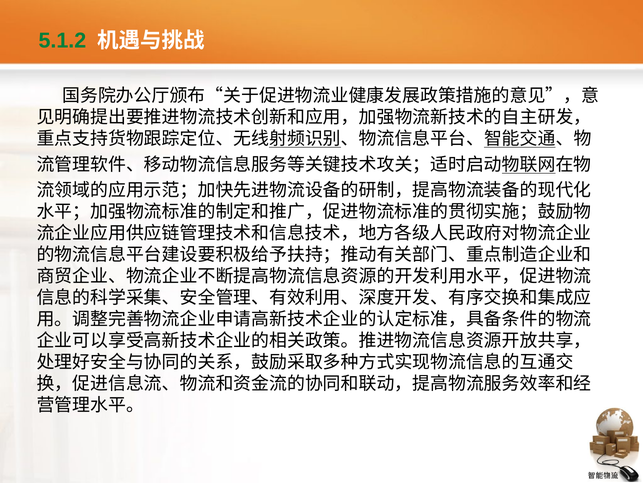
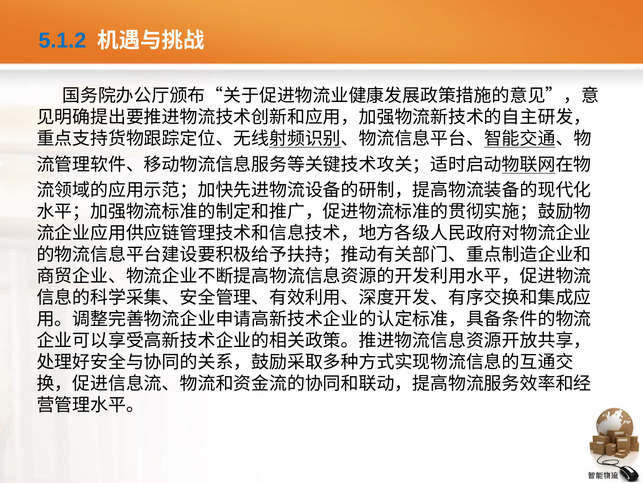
5.1.2 colour: green -> blue (62, 41)
